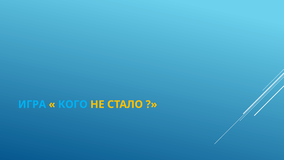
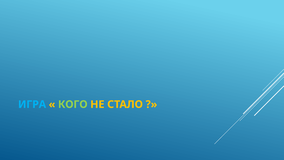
КОГО colour: light blue -> light green (73, 104)
